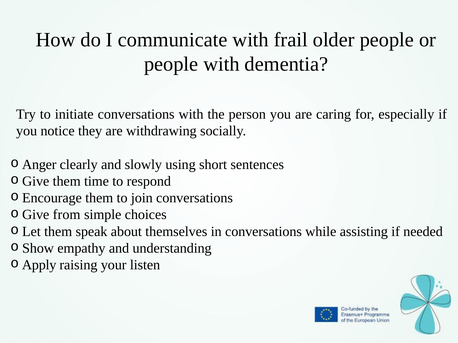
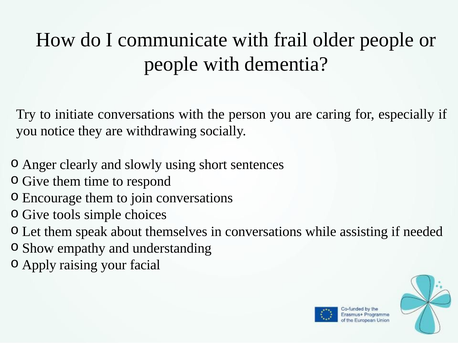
from: from -> tools (67, 215)
listen: listen -> facial (145, 265)
